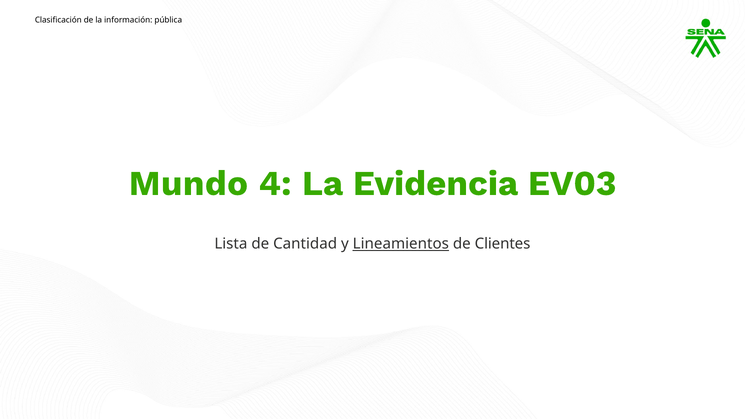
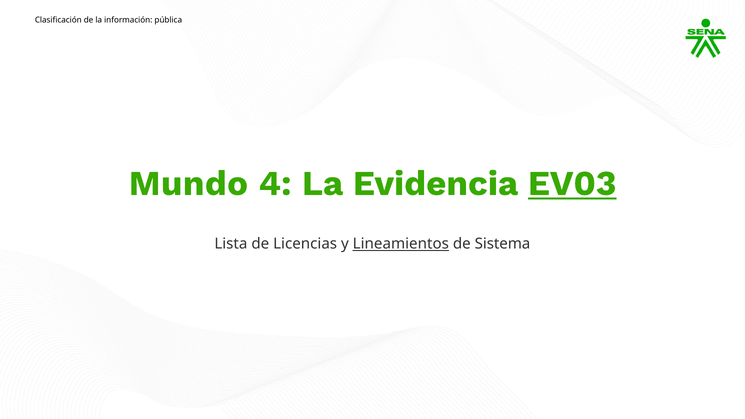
EV03 underline: none -> present (572, 183)
Cantidad: Cantidad -> Licencias (305, 244)
Clientes: Clientes -> Sistema (503, 244)
